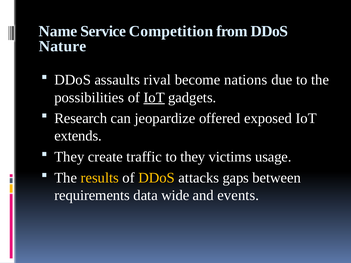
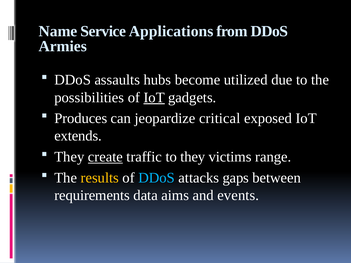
Competition: Competition -> Applications (171, 31)
Nature: Nature -> Armies (63, 46)
rival: rival -> hubs (157, 80)
nations: nations -> utilized (246, 80)
Research: Research -> Produces (81, 118)
offered: offered -> critical (220, 118)
create underline: none -> present (105, 157)
usage: usage -> range (273, 157)
DDoS colour: yellow -> light blue (157, 178)
wide: wide -> aims (175, 196)
